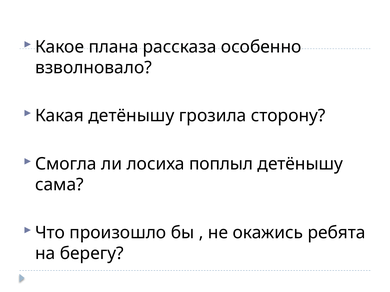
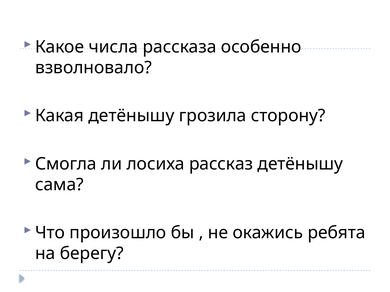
плана: плана -> числа (113, 47)
поплыл: поплыл -> рассказ (221, 164)
